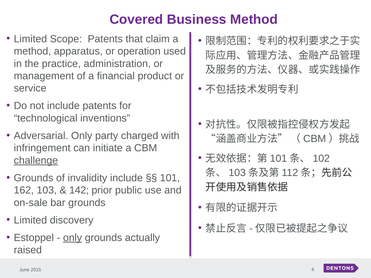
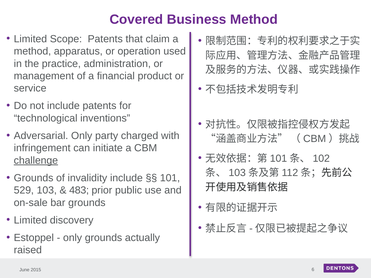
162: 162 -> 529 (24, 190)
142: 142 -> 483 (79, 190)
only underline: present -> none (73, 238)
